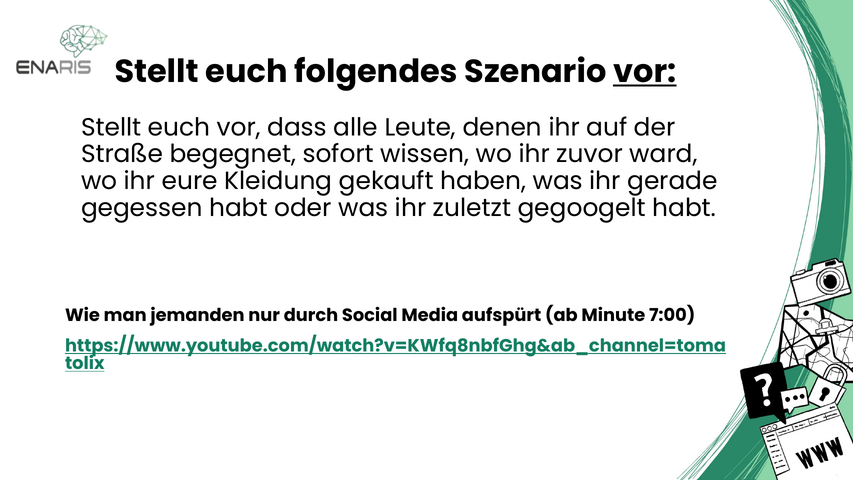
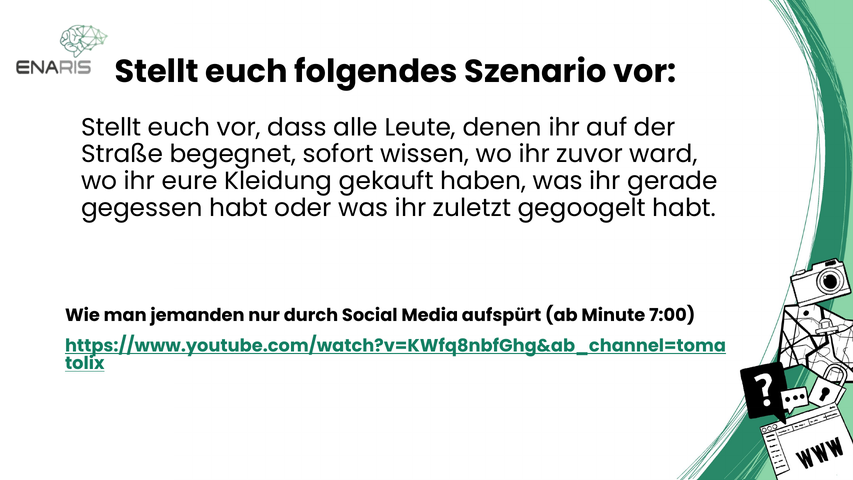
vor underline: present -> none (645, 72)
